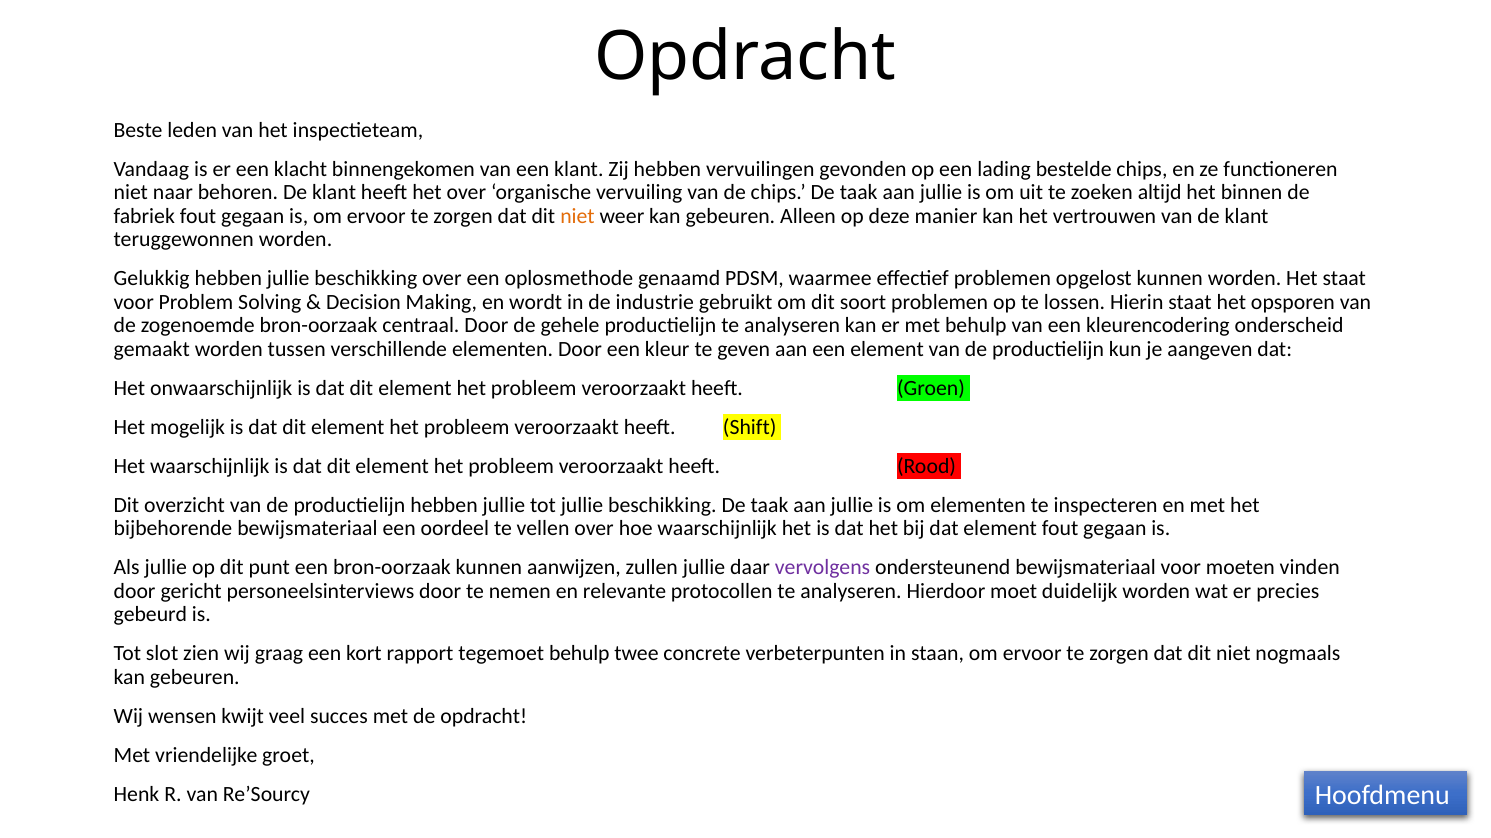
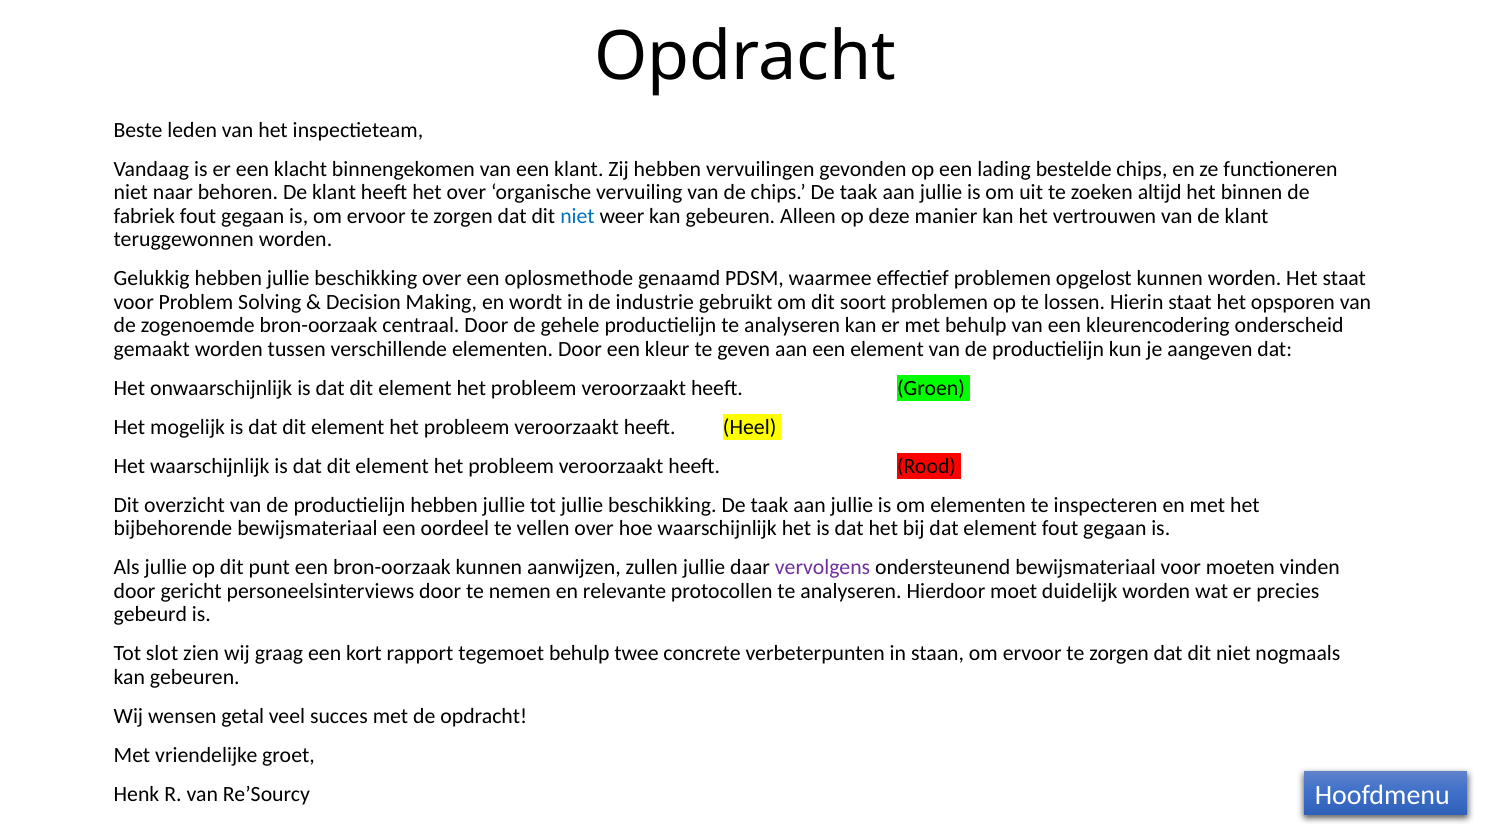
niet colour: orange -> blue (577, 216)
Shift: Shift -> Heel (750, 427)
kwijt: kwijt -> getal (243, 717)
